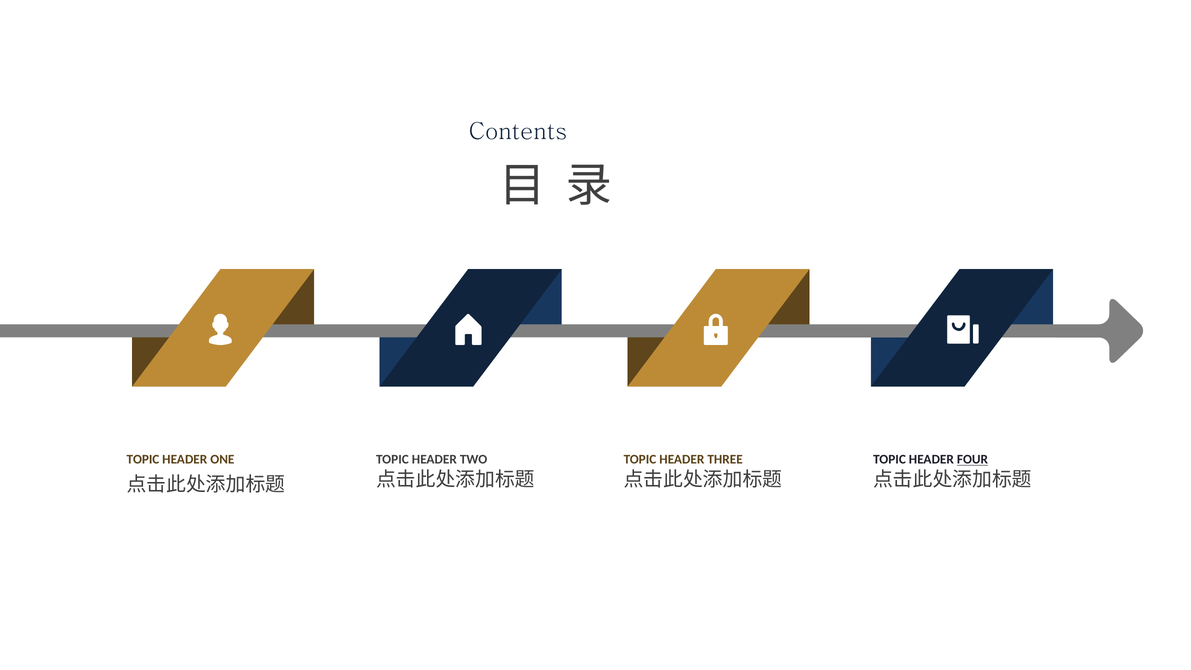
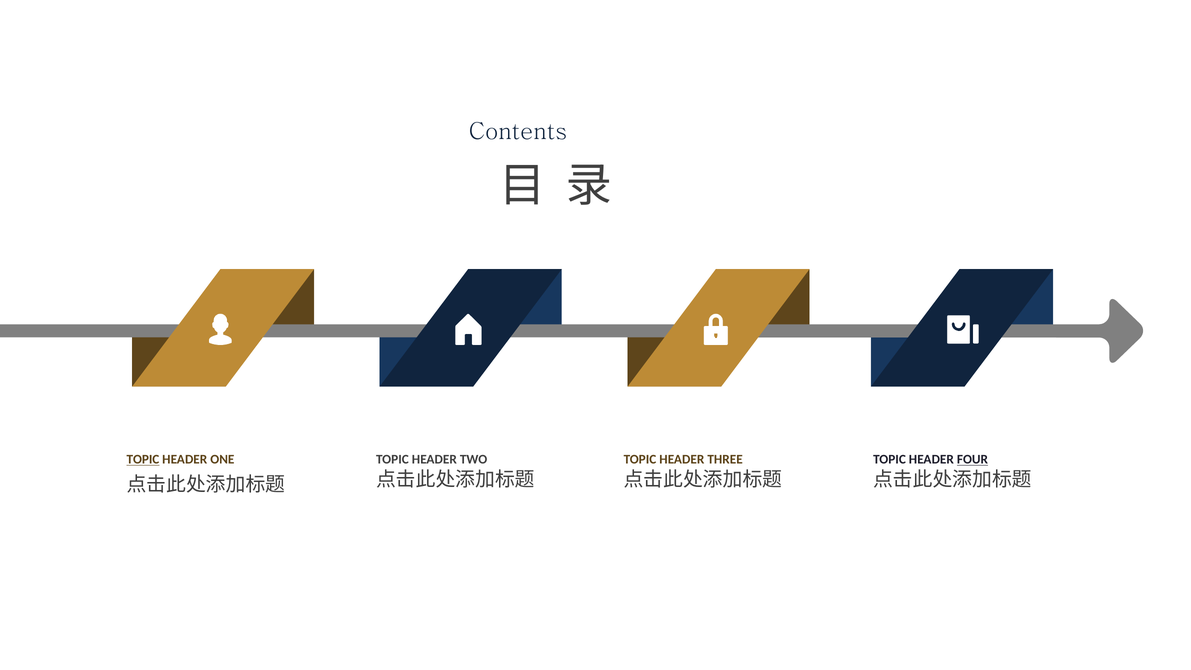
TOPIC underline: none -> present (143, 460)
